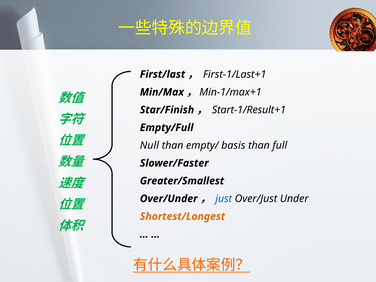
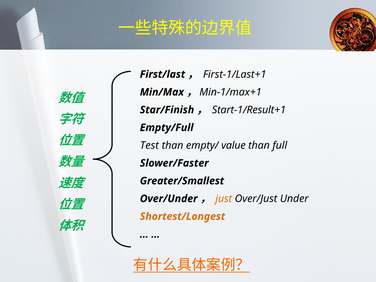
Null: Null -> Test (149, 145)
basis: basis -> value (233, 145)
just colour: blue -> orange (224, 199)
